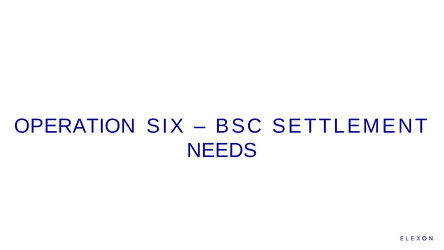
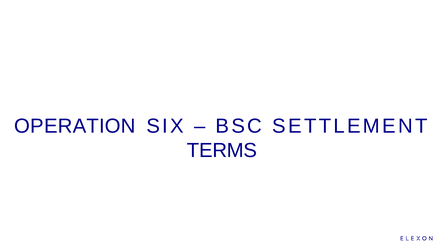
NEEDS: NEEDS -> TERMS (222, 150)
